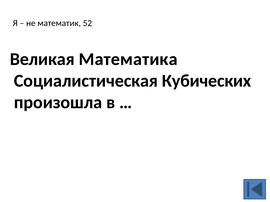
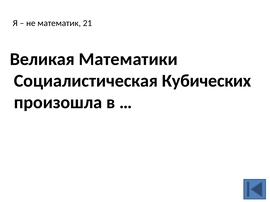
52: 52 -> 21 (87, 23)
Математика: Математика -> Математики (128, 59)
